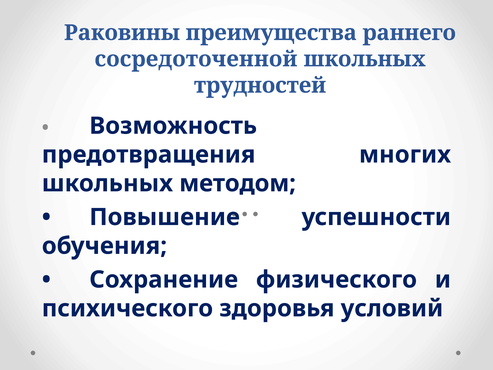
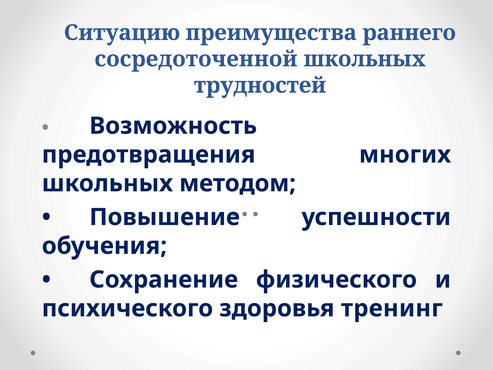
Раковины: Раковины -> Ситуацию (122, 33)
условий: условий -> тренинг (392, 308)
